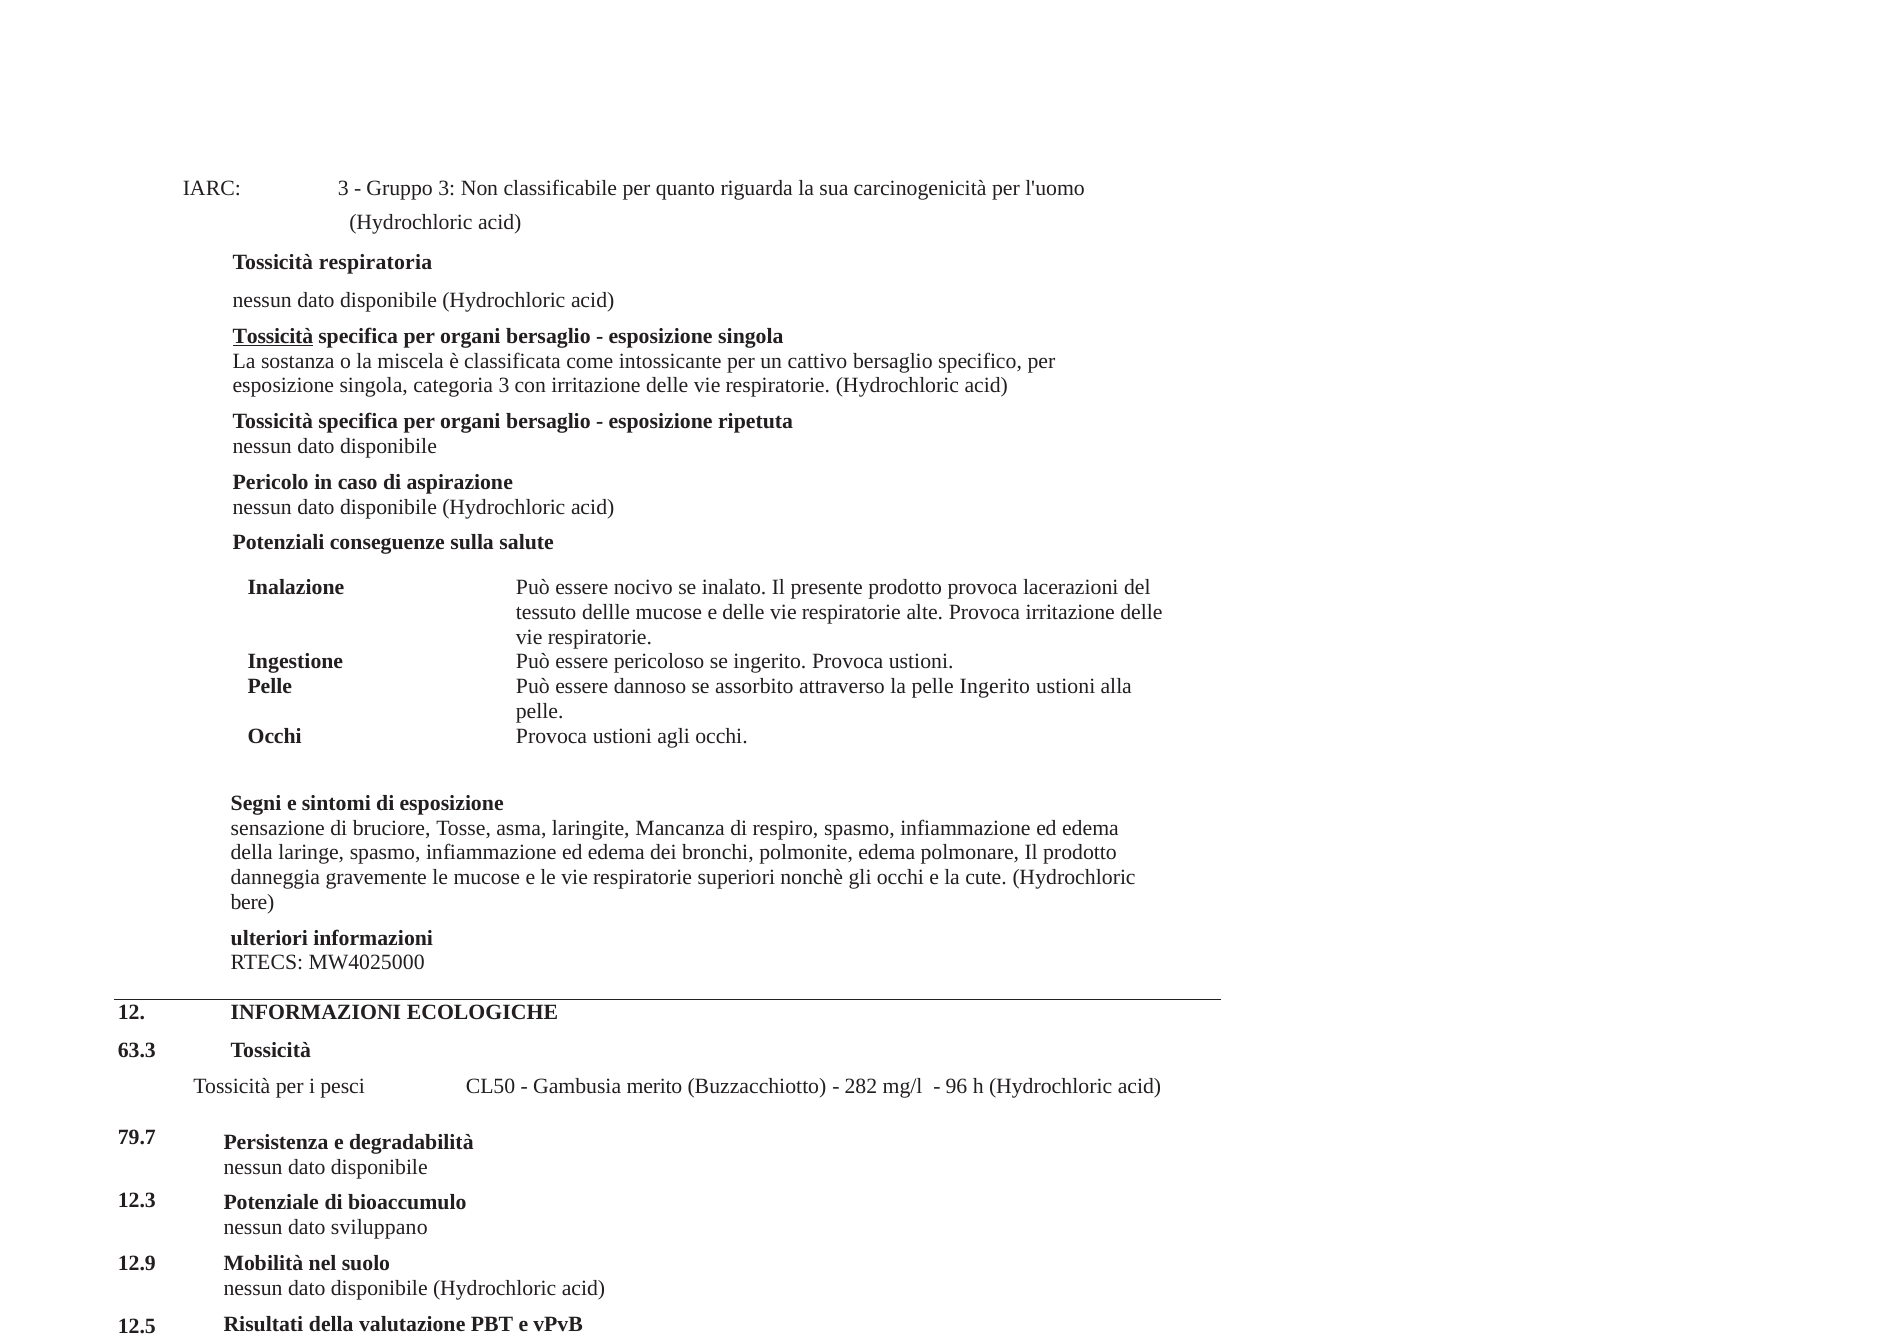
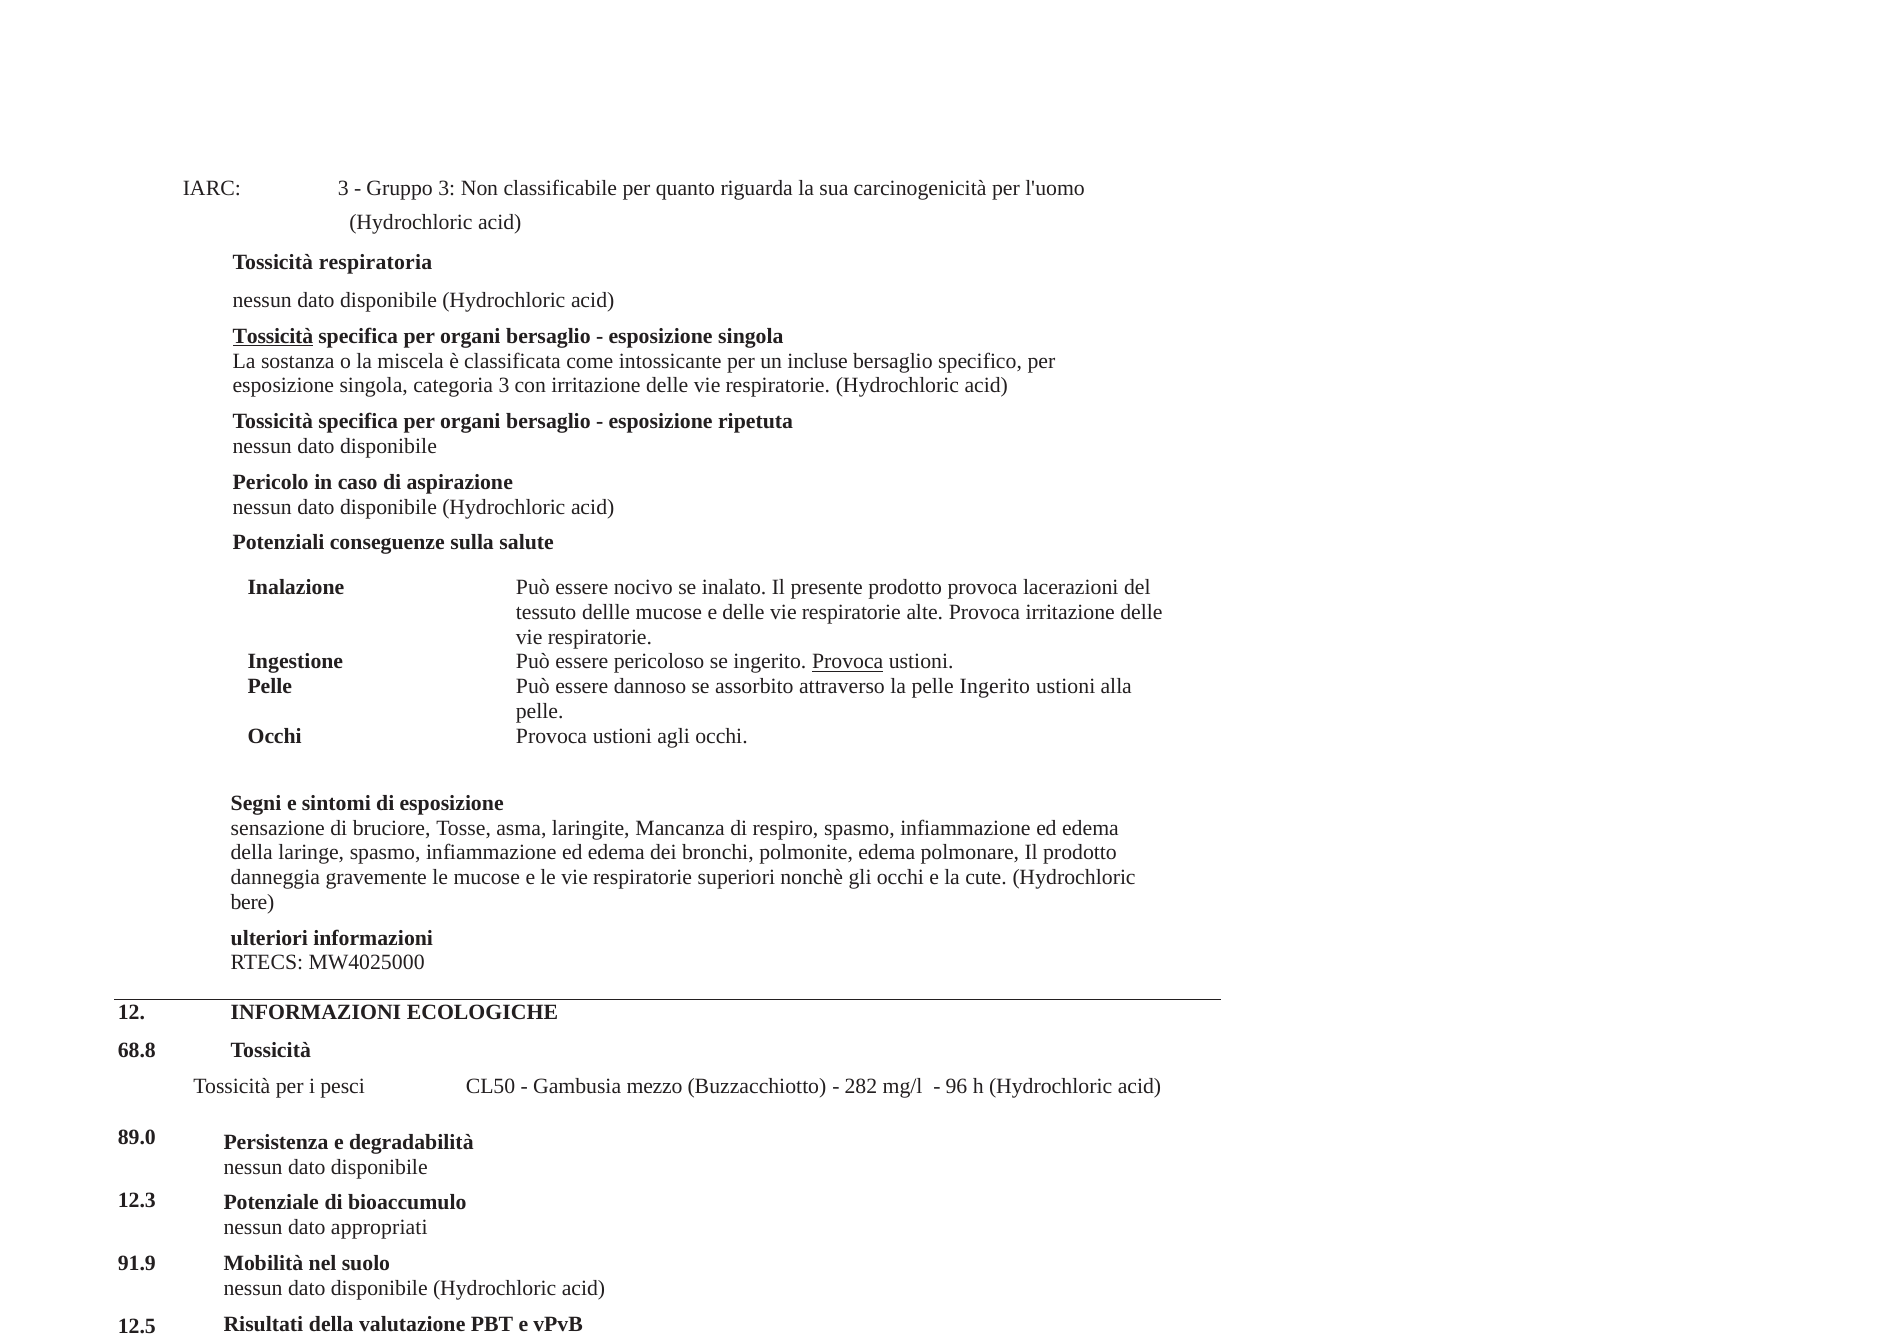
cattivo: cattivo -> incluse (818, 361)
Provoca underline: none -> present (848, 662)
63.3: 63.3 -> 68.8 (137, 1050)
merito: merito -> mezzo (655, 1086)
79.7: 79.7 -> 89.0 (137, 1138)
sviluppano: sviluppano -> appropriati (379, 1228)
12.9: 12.9 -> 91.9 (137, 1263)
